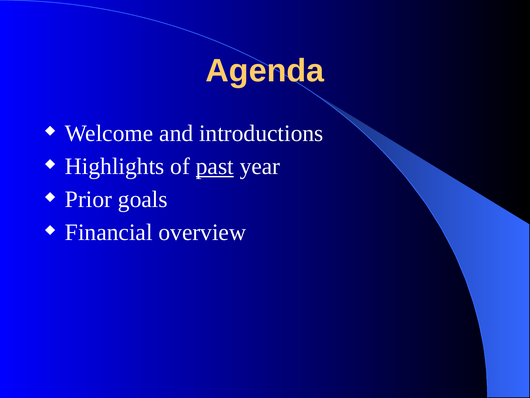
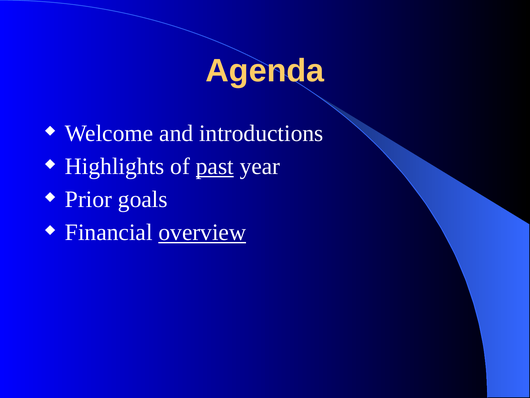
overview underline: none -> present (202, 232)
